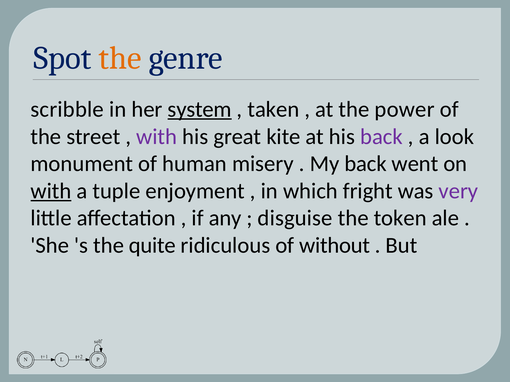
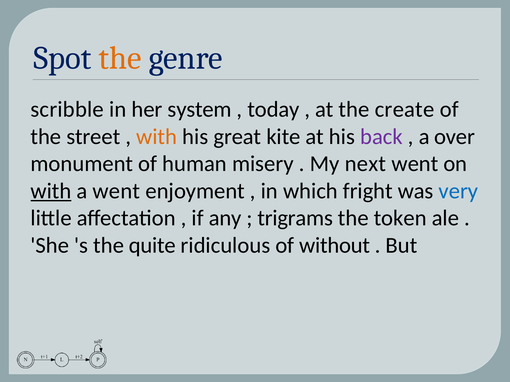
system underline: present -> none (200, 110)
taken: taken -> today (273, 110)
power: power -> create (405, 110)
with colour: purple -> orange (157, 137)
look: look -> over (455, 137)
My back: back -> next (365, 164)
a tuple: tuple -> went (116, 191)
very colour: purple -> blue (458, 191)
disguise: disguise -> trigrams (295, 218)
